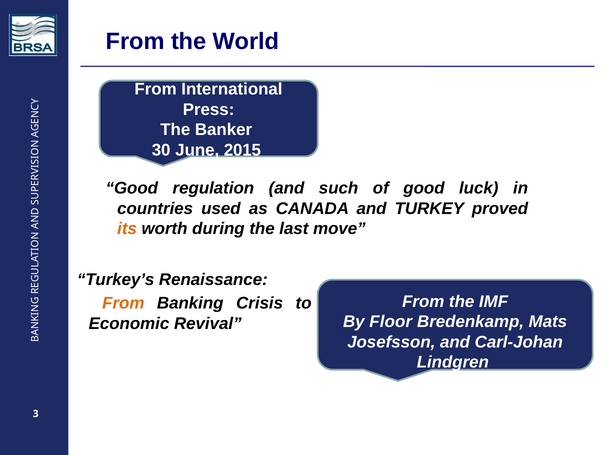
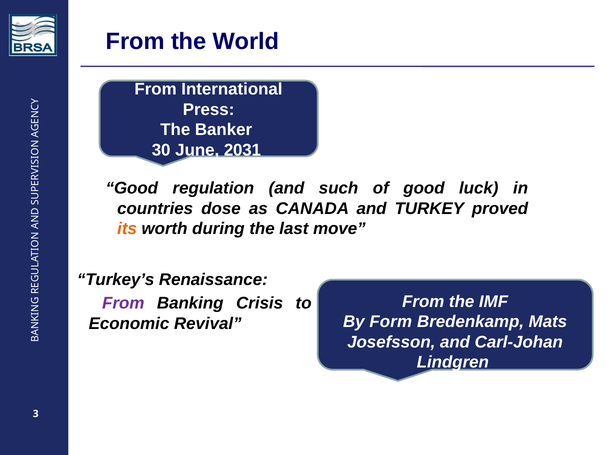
2015: 2015 -> 2031 (242, 150)
used: used -> dose (221, 209)
From colour: orange -> purple (123, 303)
Floor: Floor -> Form (391, 322)
